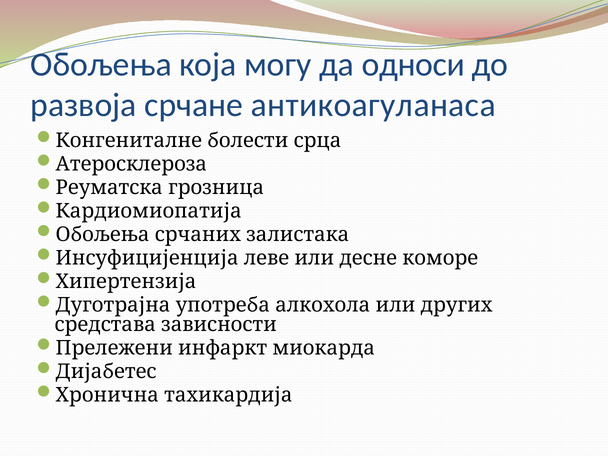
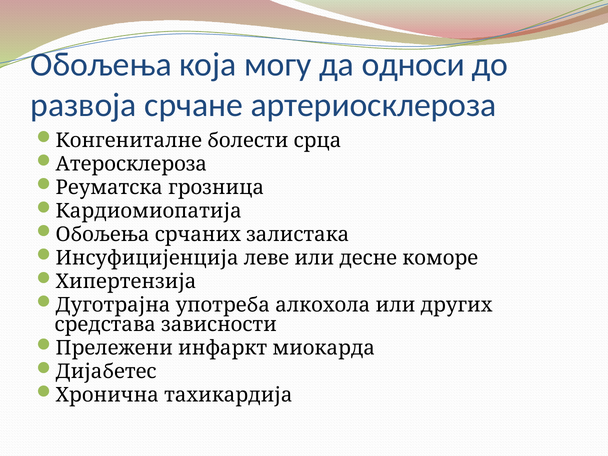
антикоагуланаса: антикоагуланаса -> артериосклероза (374, 105)
